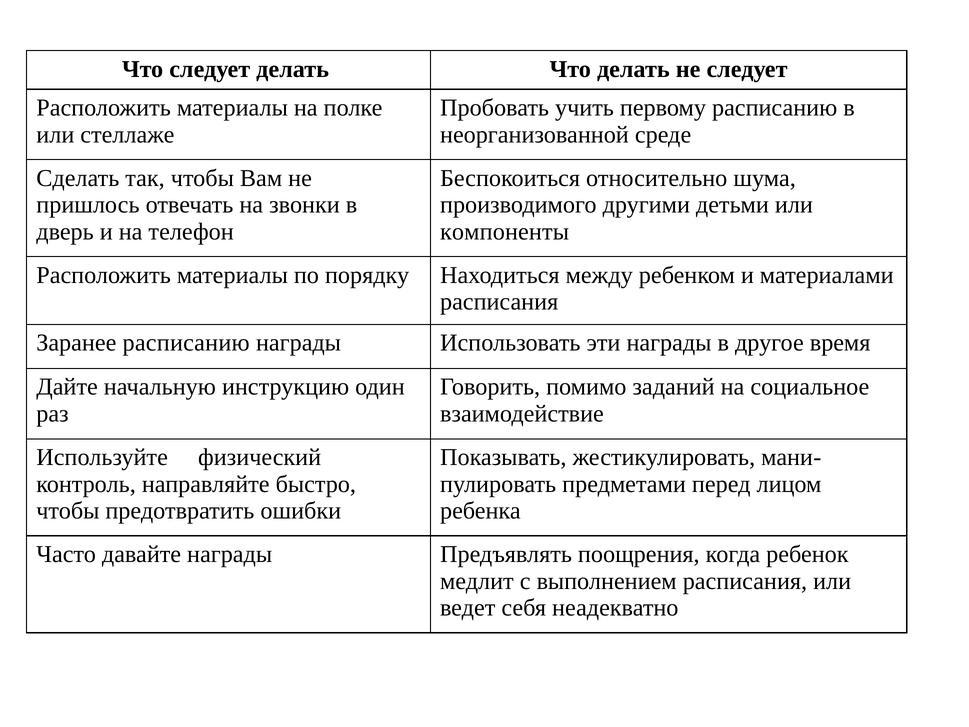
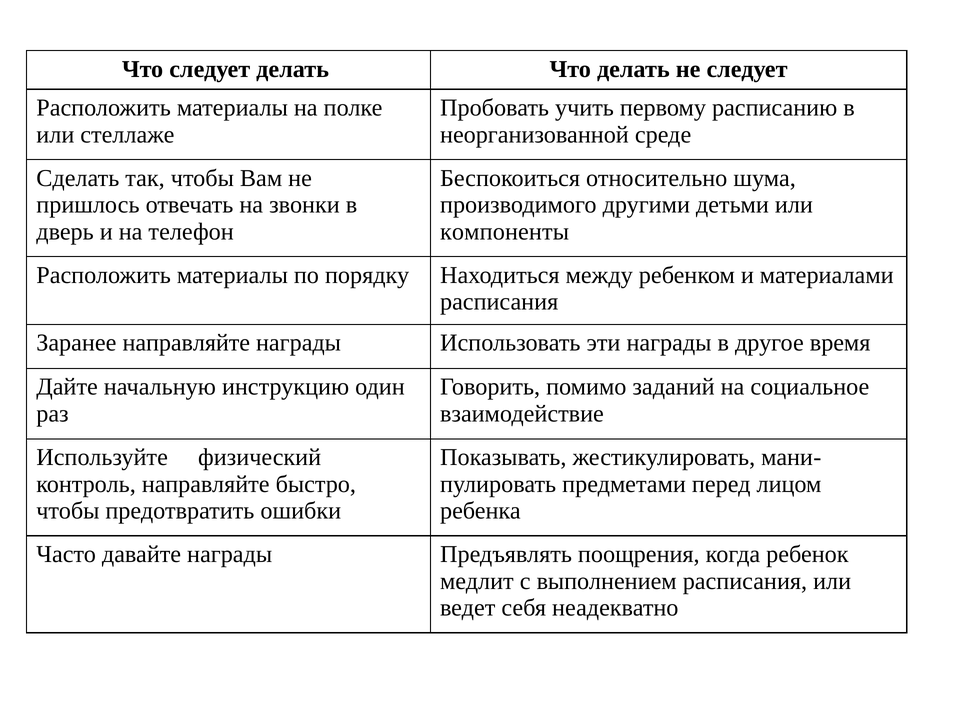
Заранее расписанию: расписанию -> направляйте (186, 343)
